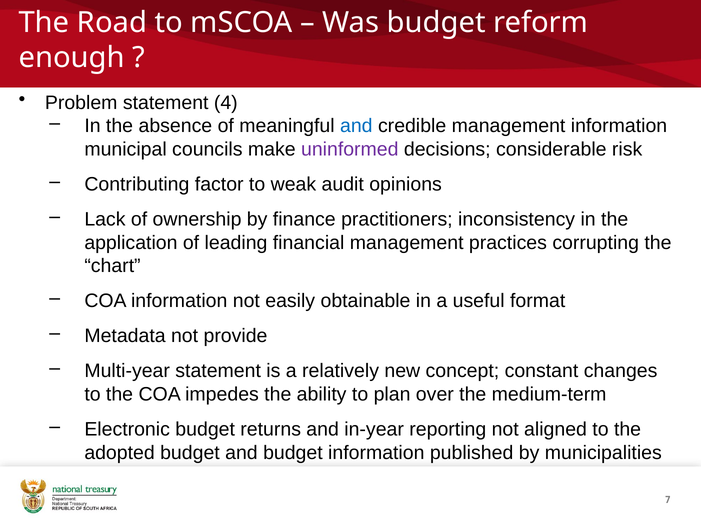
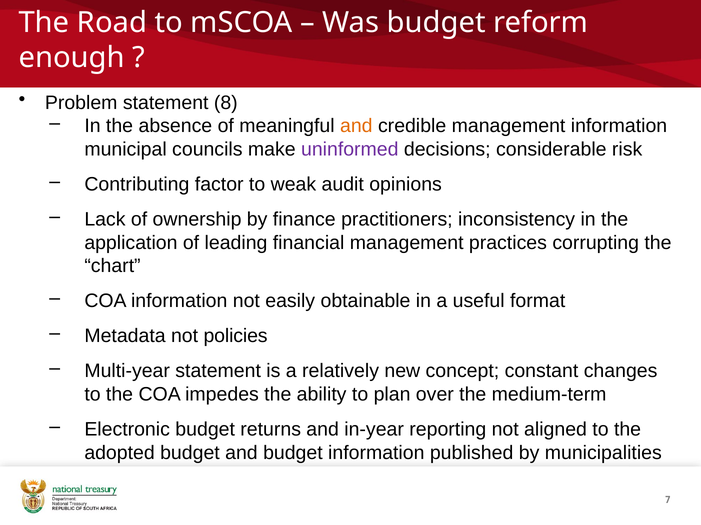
4: 4 -> 8 (226, 103)
and colour: blue -> orange (356, 126)
provide: provide -> policies (236, 337)
